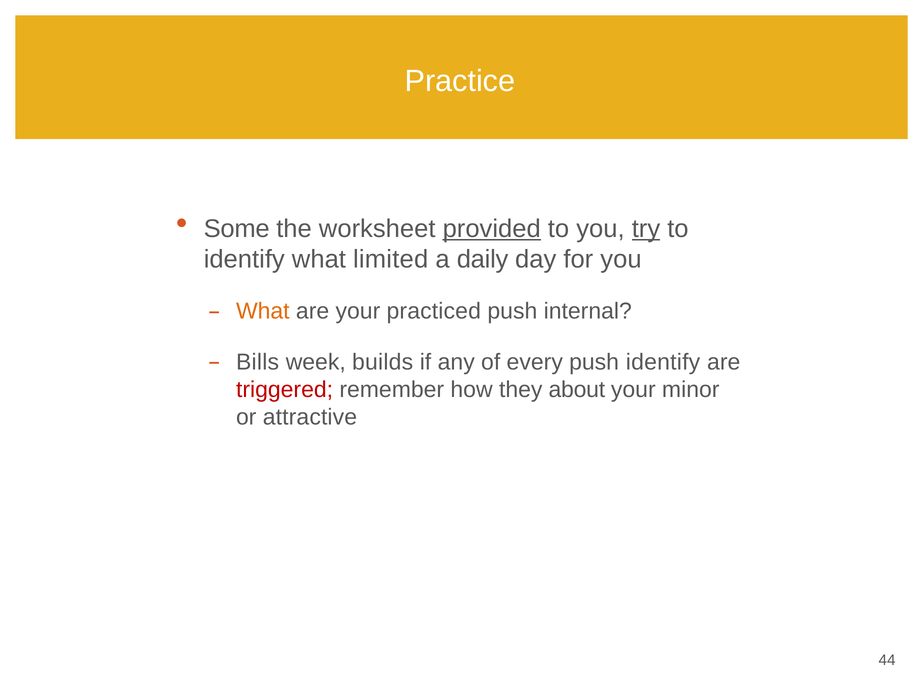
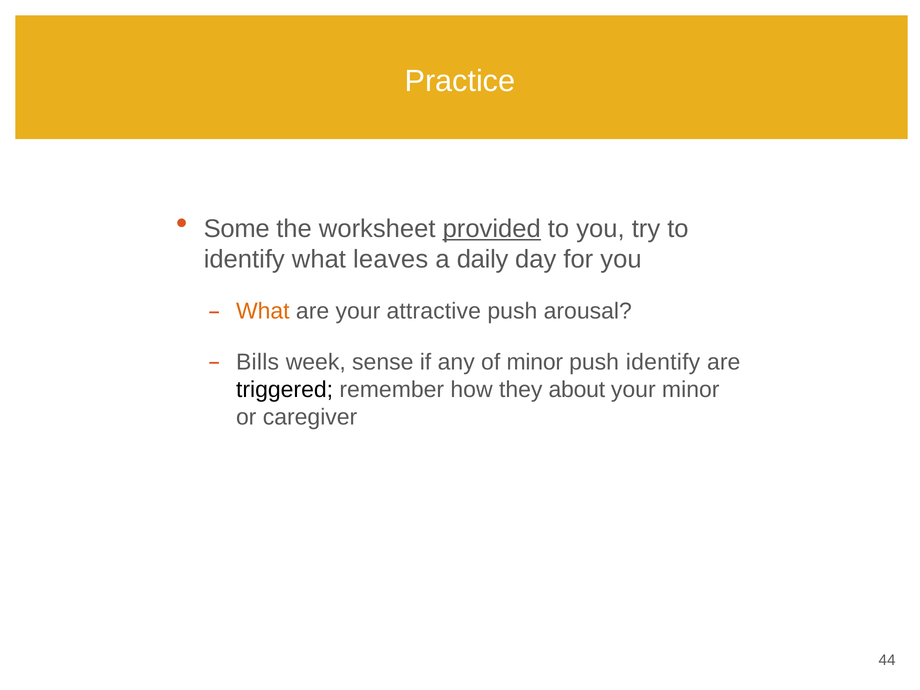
try underline: present -> none (646, 229)
limited: limited -> leaves (391, 259)
practiced: practiced -> attractive (434, 311)
internal: internal -> arousal (588, 311)
builds: builds -> sense (383, 362)
of every: every -> minor (535, 362)
triggered colour: red -> black (285, 390)
attractive: attractive -> caregiver (310, 417)
